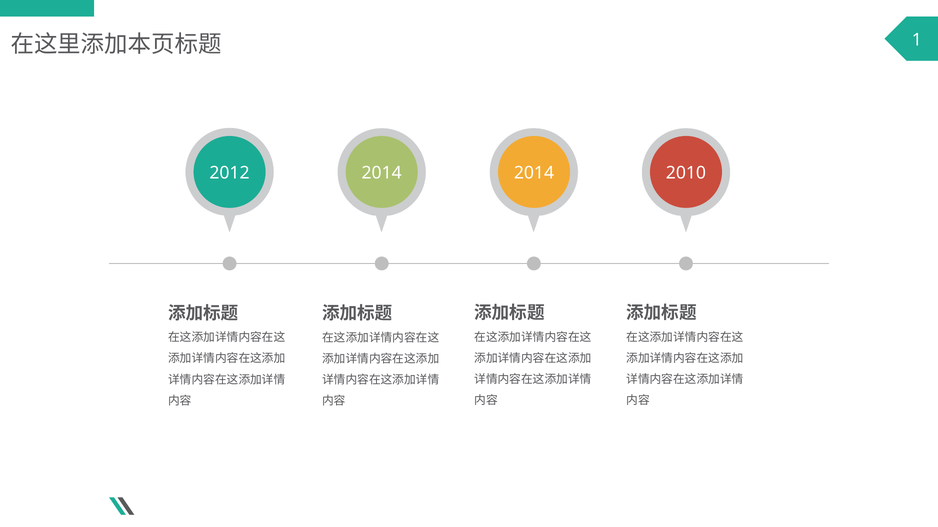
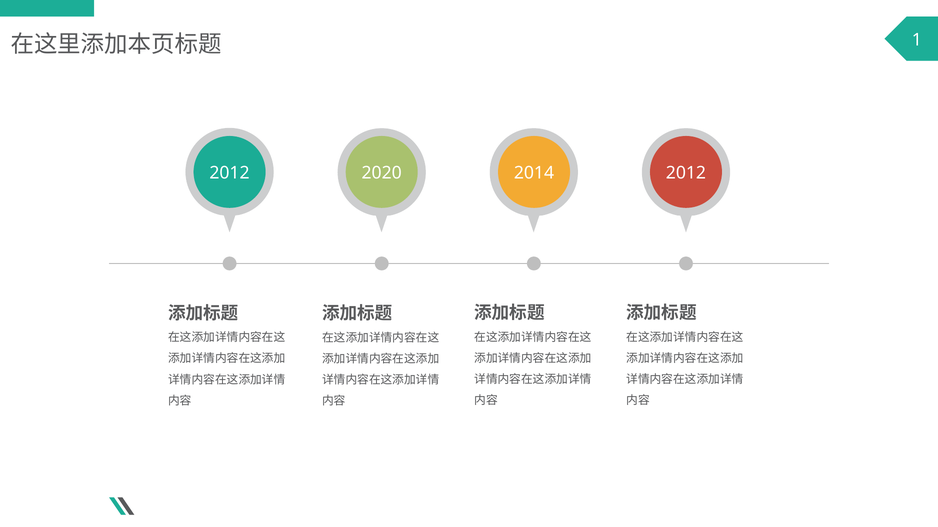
2012 2014: 2014 -> 2020 (382, 173)
2014 2010: 2010 -> 2012 (686, 173)
